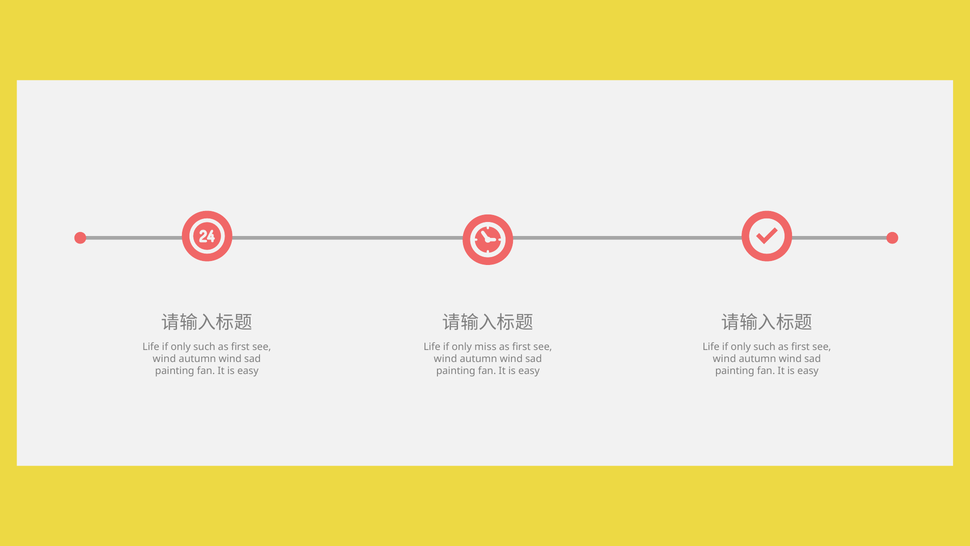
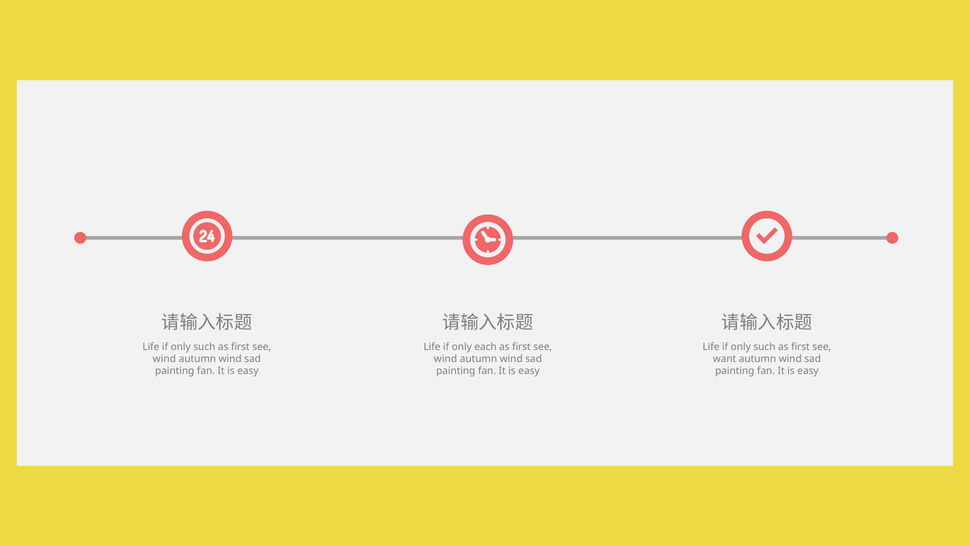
miss: miss -> each (486, 346)
wind: wind -> want (725, 359)
